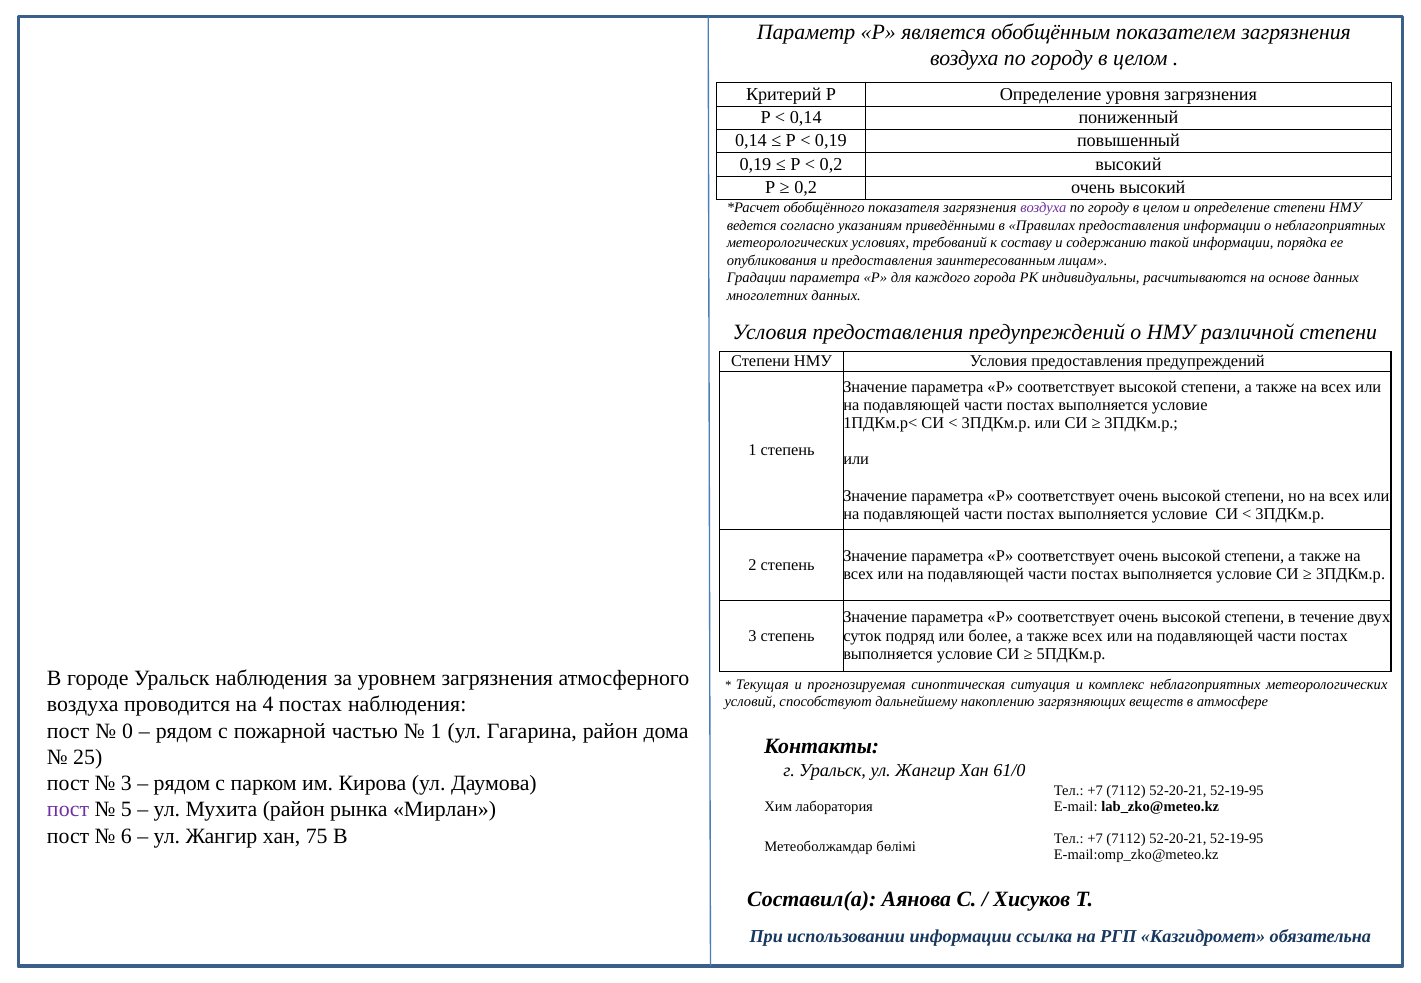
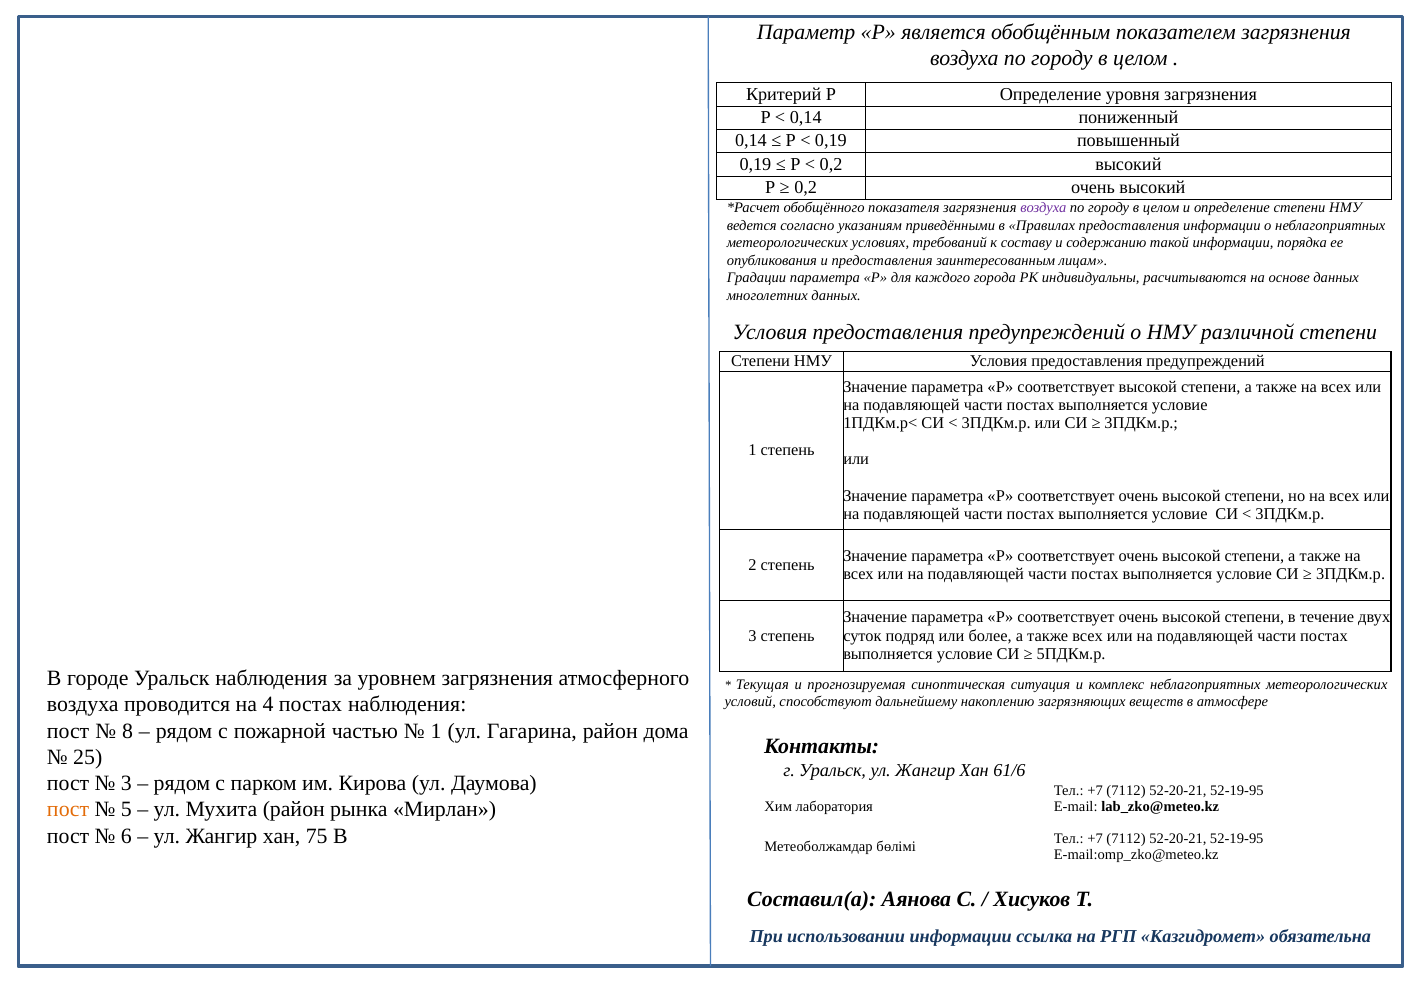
0: 0 -> 8 (128, 732)
61/0: 61/0 -> 61/6 (1009, 771)
пост colour: purple -> orange (68, 810)
